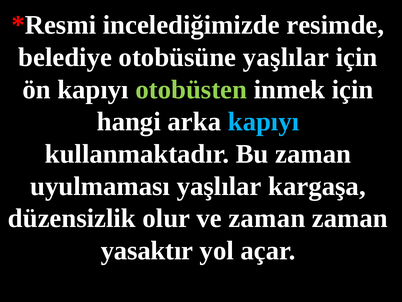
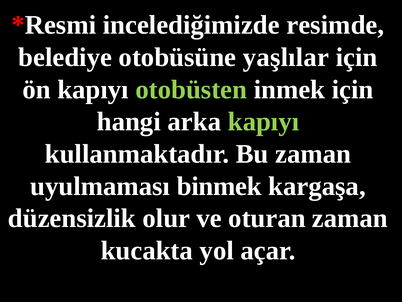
kapıyı colour: light blue -> light green (263, 122)
uyulmaması yaşlılar: yaşlılar -> binmek (219, 186)
ve zaman: zaman -> oturan (267, 218)
yasaktır: yasaktır -> kucakta (147, 250)
